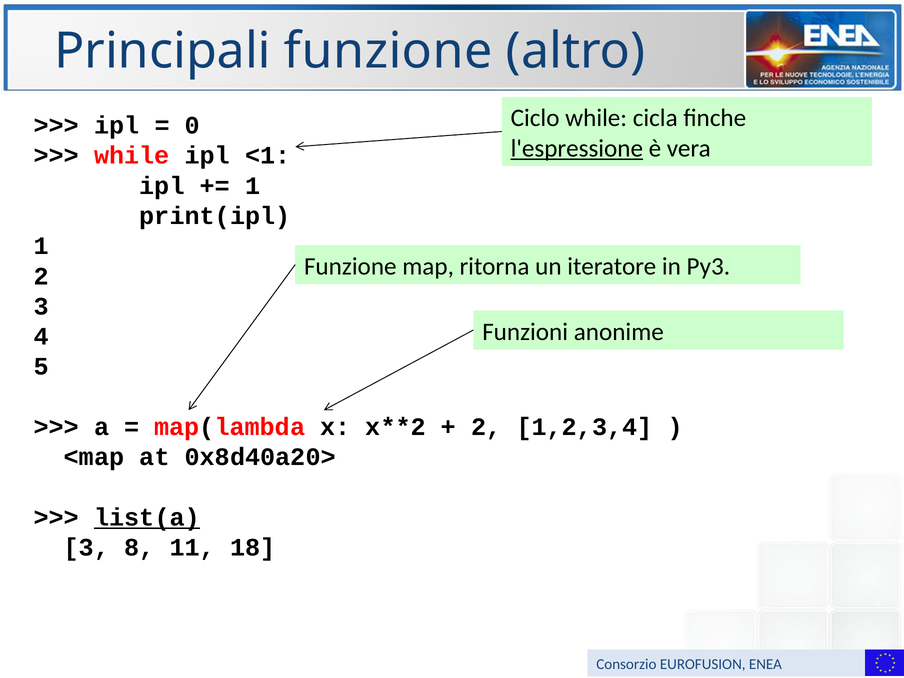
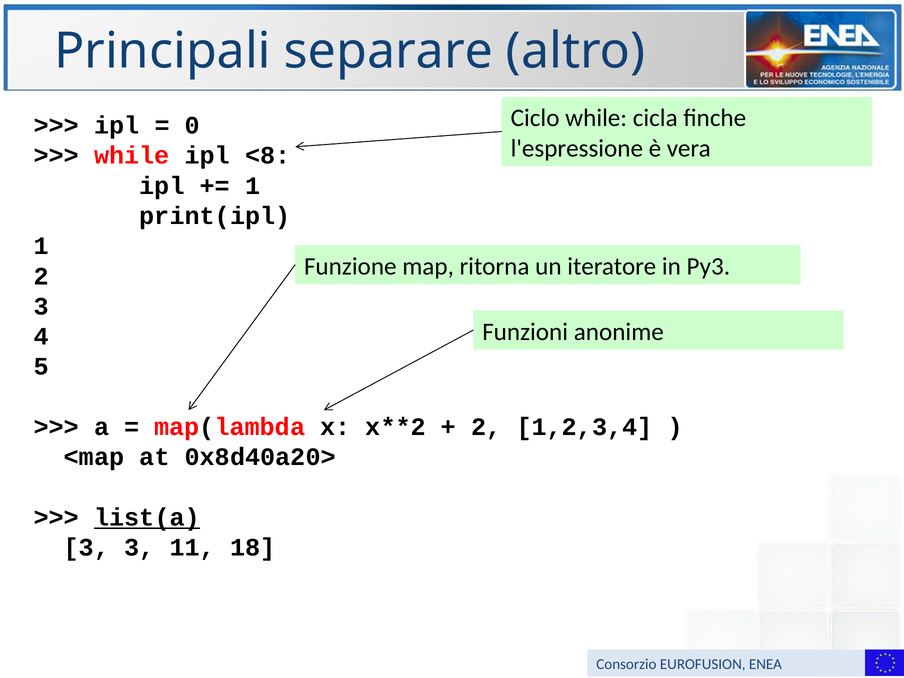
Principali funzione: funzione -> separare (388, 51)
l'espressione underline: present -> none (577, 148)
<1: <1 -> <8 (268, 156)
3 8: 8 -> 3 (139, 548)
